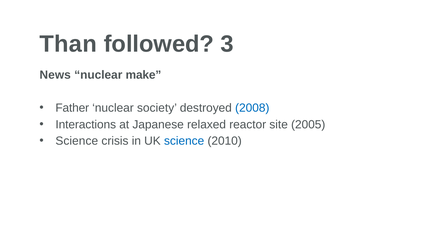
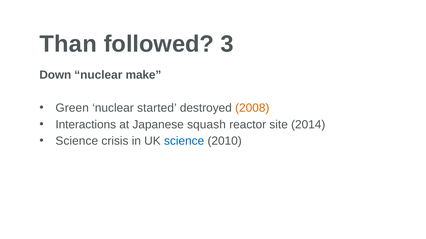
News: News -> Down (55, 75)
Father: Father -> Green (72, 108)
society: society -> started (157, 108)
2008 colour: blue -> orange (252, 108)
relaxed: relaxed -> squash (206, 125)
2005: 2005 -> 2014 (308, 125)
